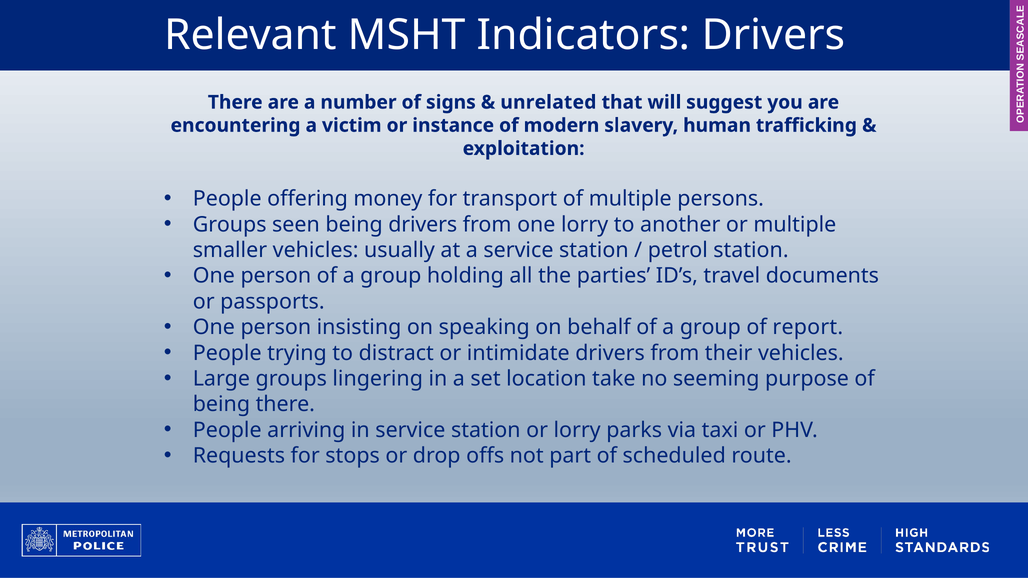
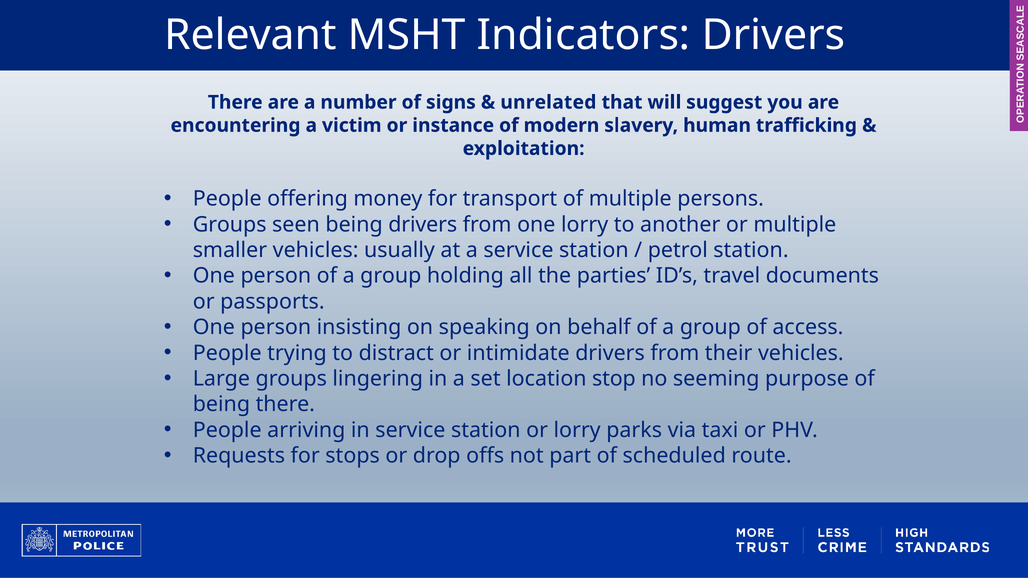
report: report -> access (808, 327)
take: take -> stop (614, 379)
